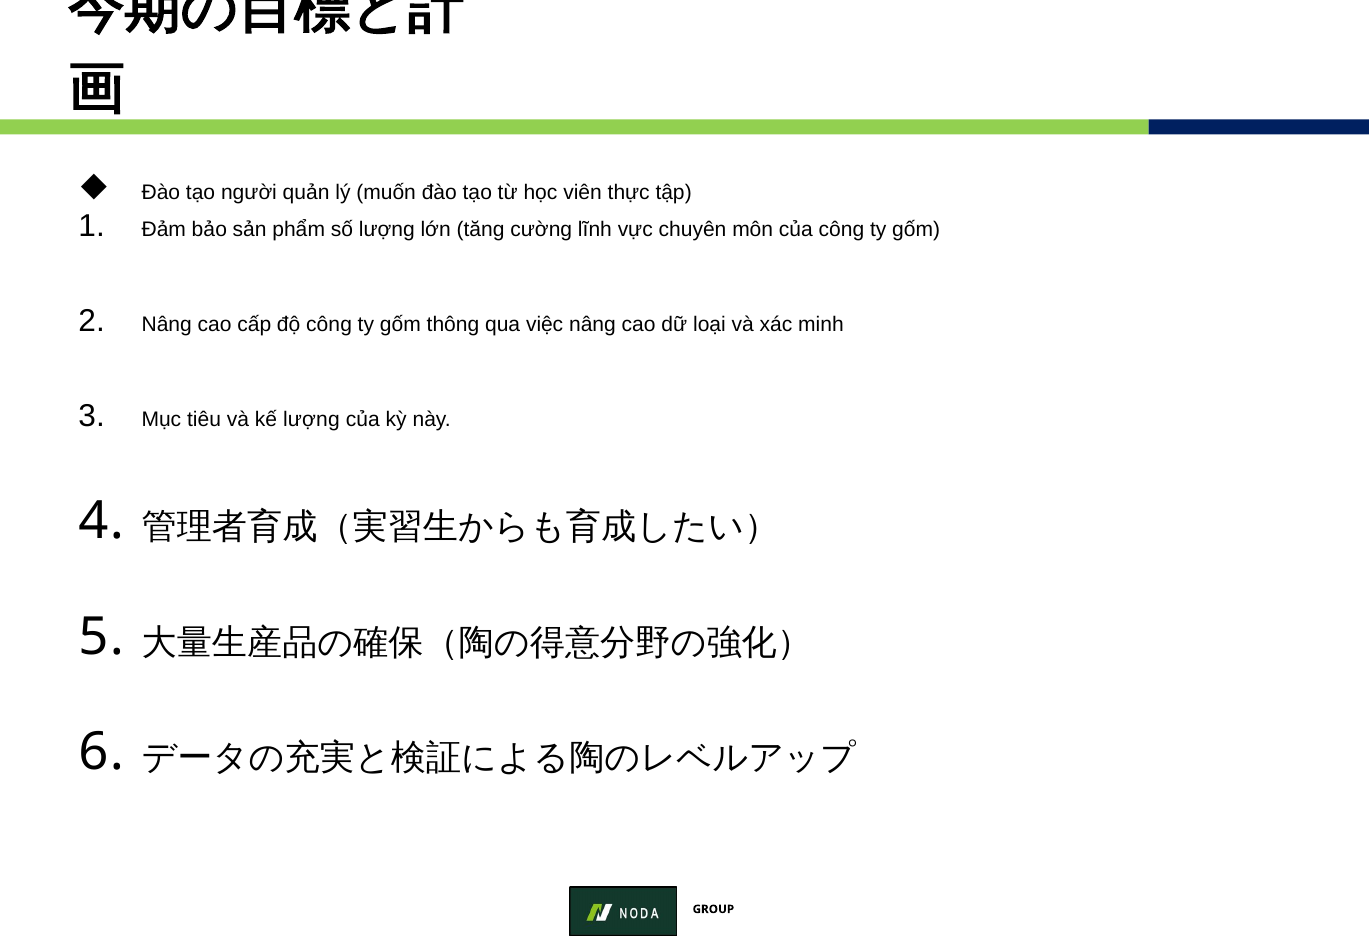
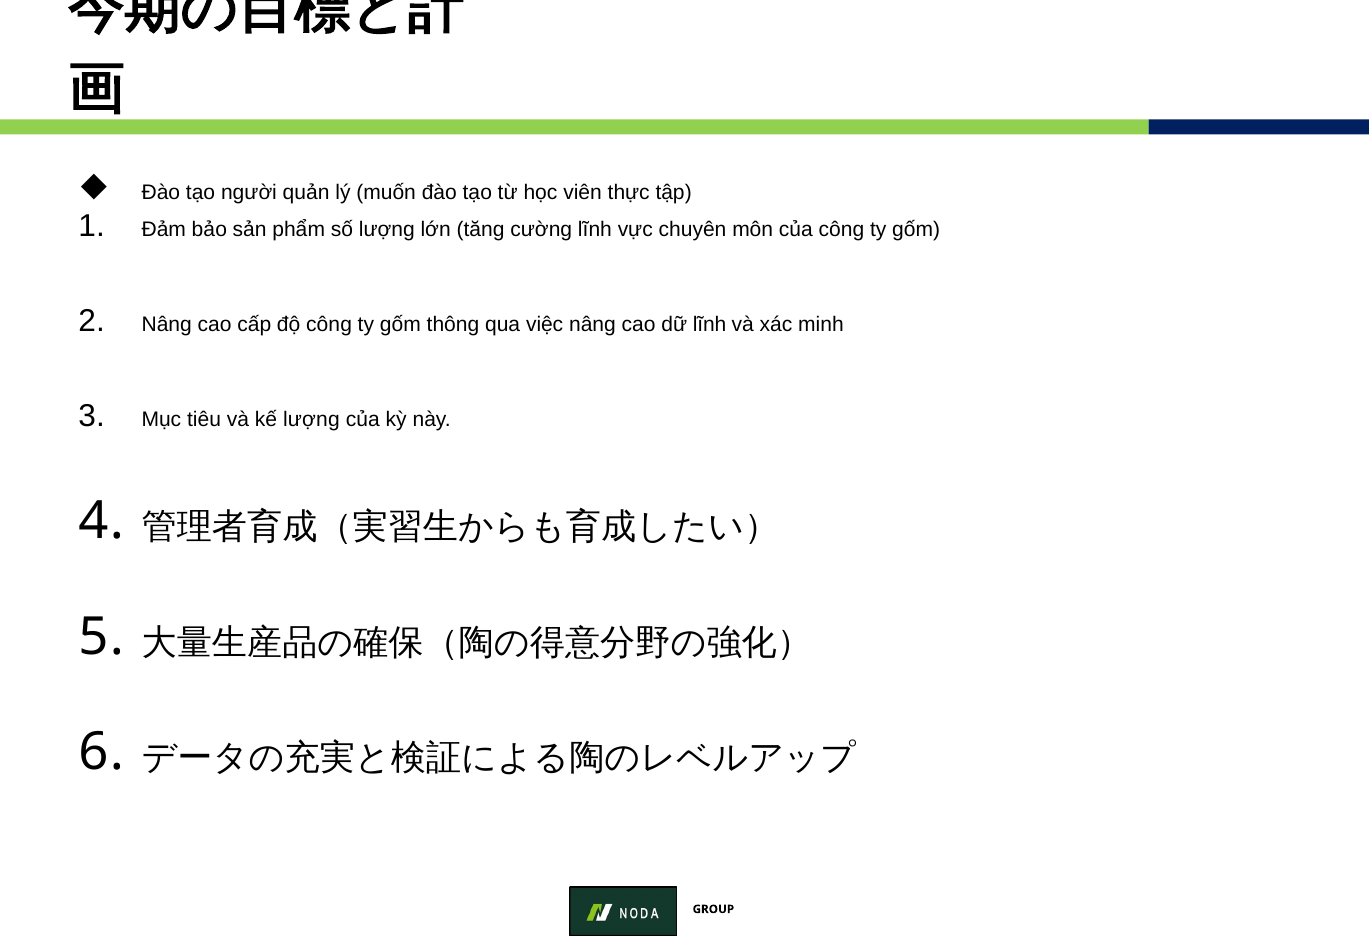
dữ loại: loại -> lĩnh (710, 324)
